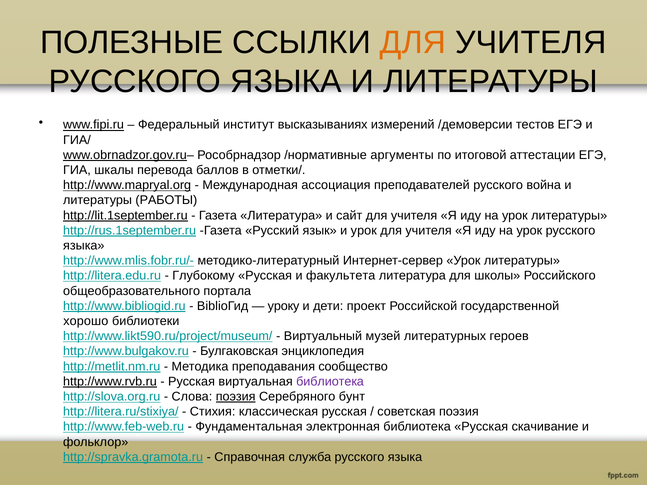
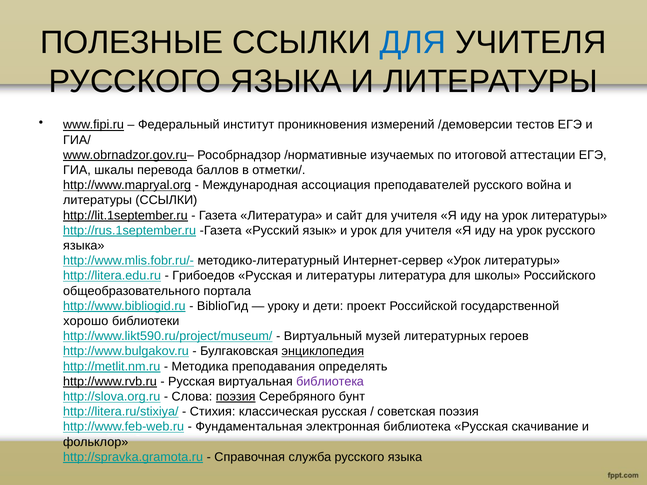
ДЛЯ colour: orange -> blue (413, 43)
высказываниях: высказываниях -> проникновения (323, 125)
аргументы: аргументы -> изучаемых (402, 155)
литературы РАБОТЫ: РАБОТЫ -> ССЫЛКИ (166, 200)
Глубокому: Глубокому -> Грибоедов (204, 276)
Русская и факультета: факультета -> литературы (341, 276)
энциклопедия underline: none -> present (323, 351)
сообщество: сообщество -> определять (353, 367)
